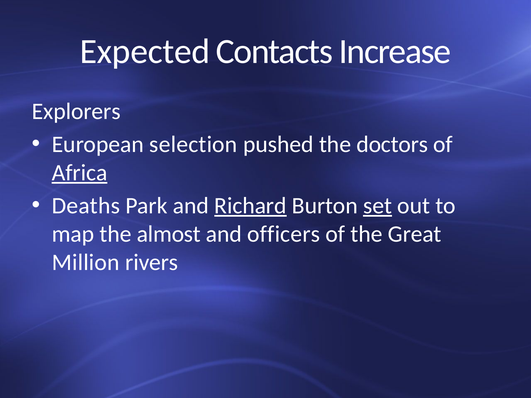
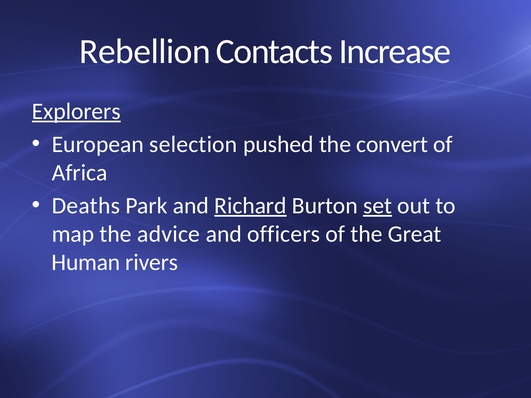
Expected: Expected -> Rebellion (145, 52)
Explorers underline: none -> present (76, 111)
doctors: doctors -> convert (392, 144)
Africa underline: present -> none (80, 173)
almost: almost -> advice (169, 234)
Million: Million -> Human (86, 262)
